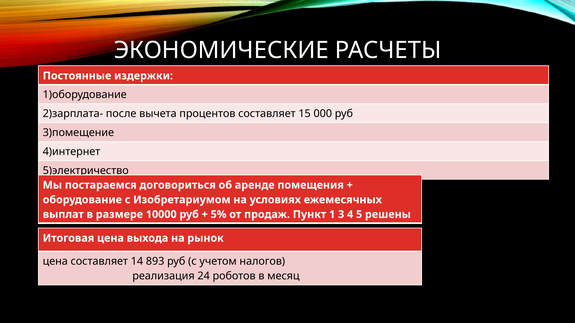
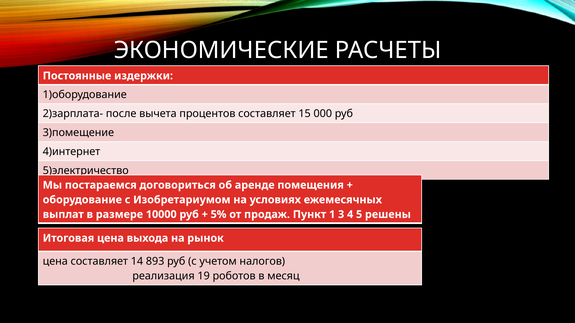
24: 24 -> 19 (204, 276)
